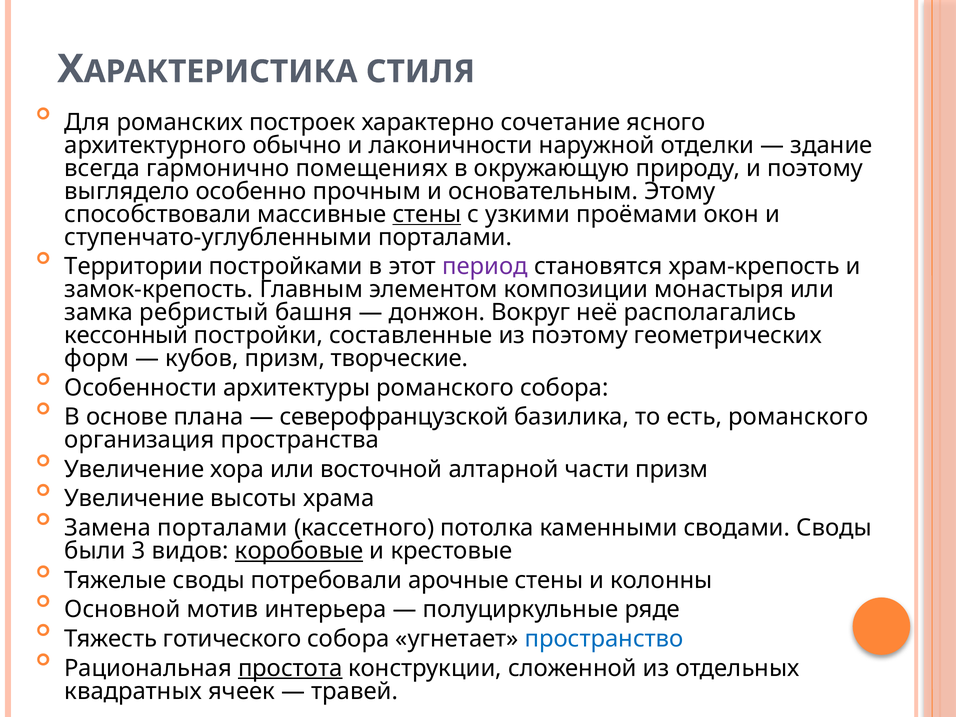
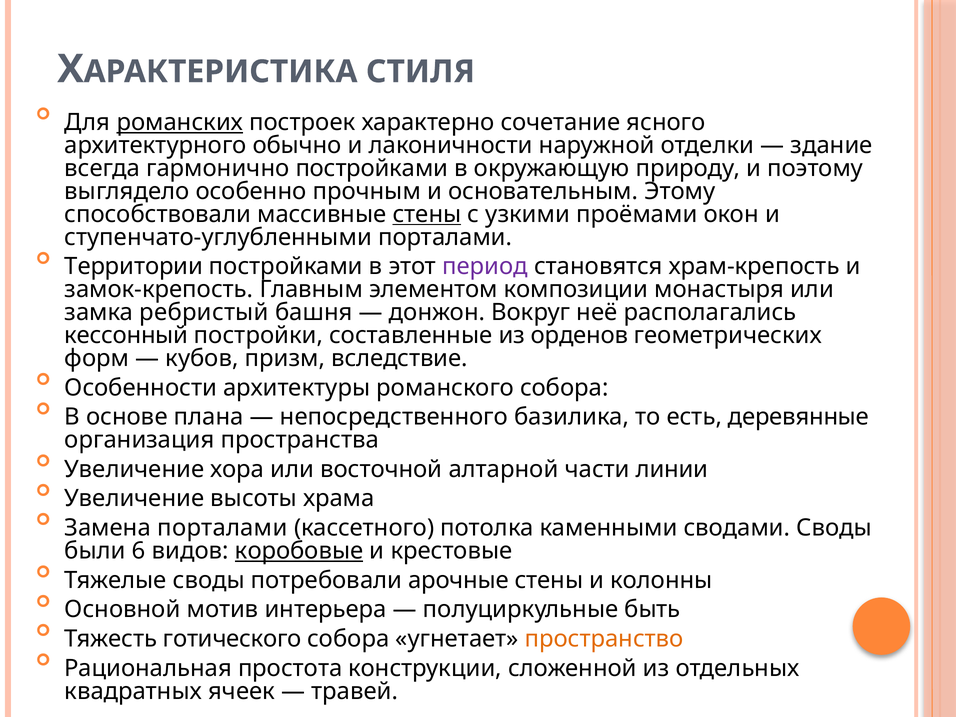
романских underline: none -> present (180, 122)
гармонично помещениях: помещениях -> постройками (372, 168)
из поэтому: поэтому -> орденов (580, 335)
творческие: творческие -> вследствие (399, 358)
северофранцузской: северофранцузской -> непосредственного (394, 417)
есть романского: романского -> деревянные (798, 417)
части призм: призм -> линии (672, 469)
3: 3 -> 6 (139, 551)
ряде: ряде -> быть (652, 610)
пространство colour: blue -> orange (604, 639)
простота underline: present -> none (290, 668)
